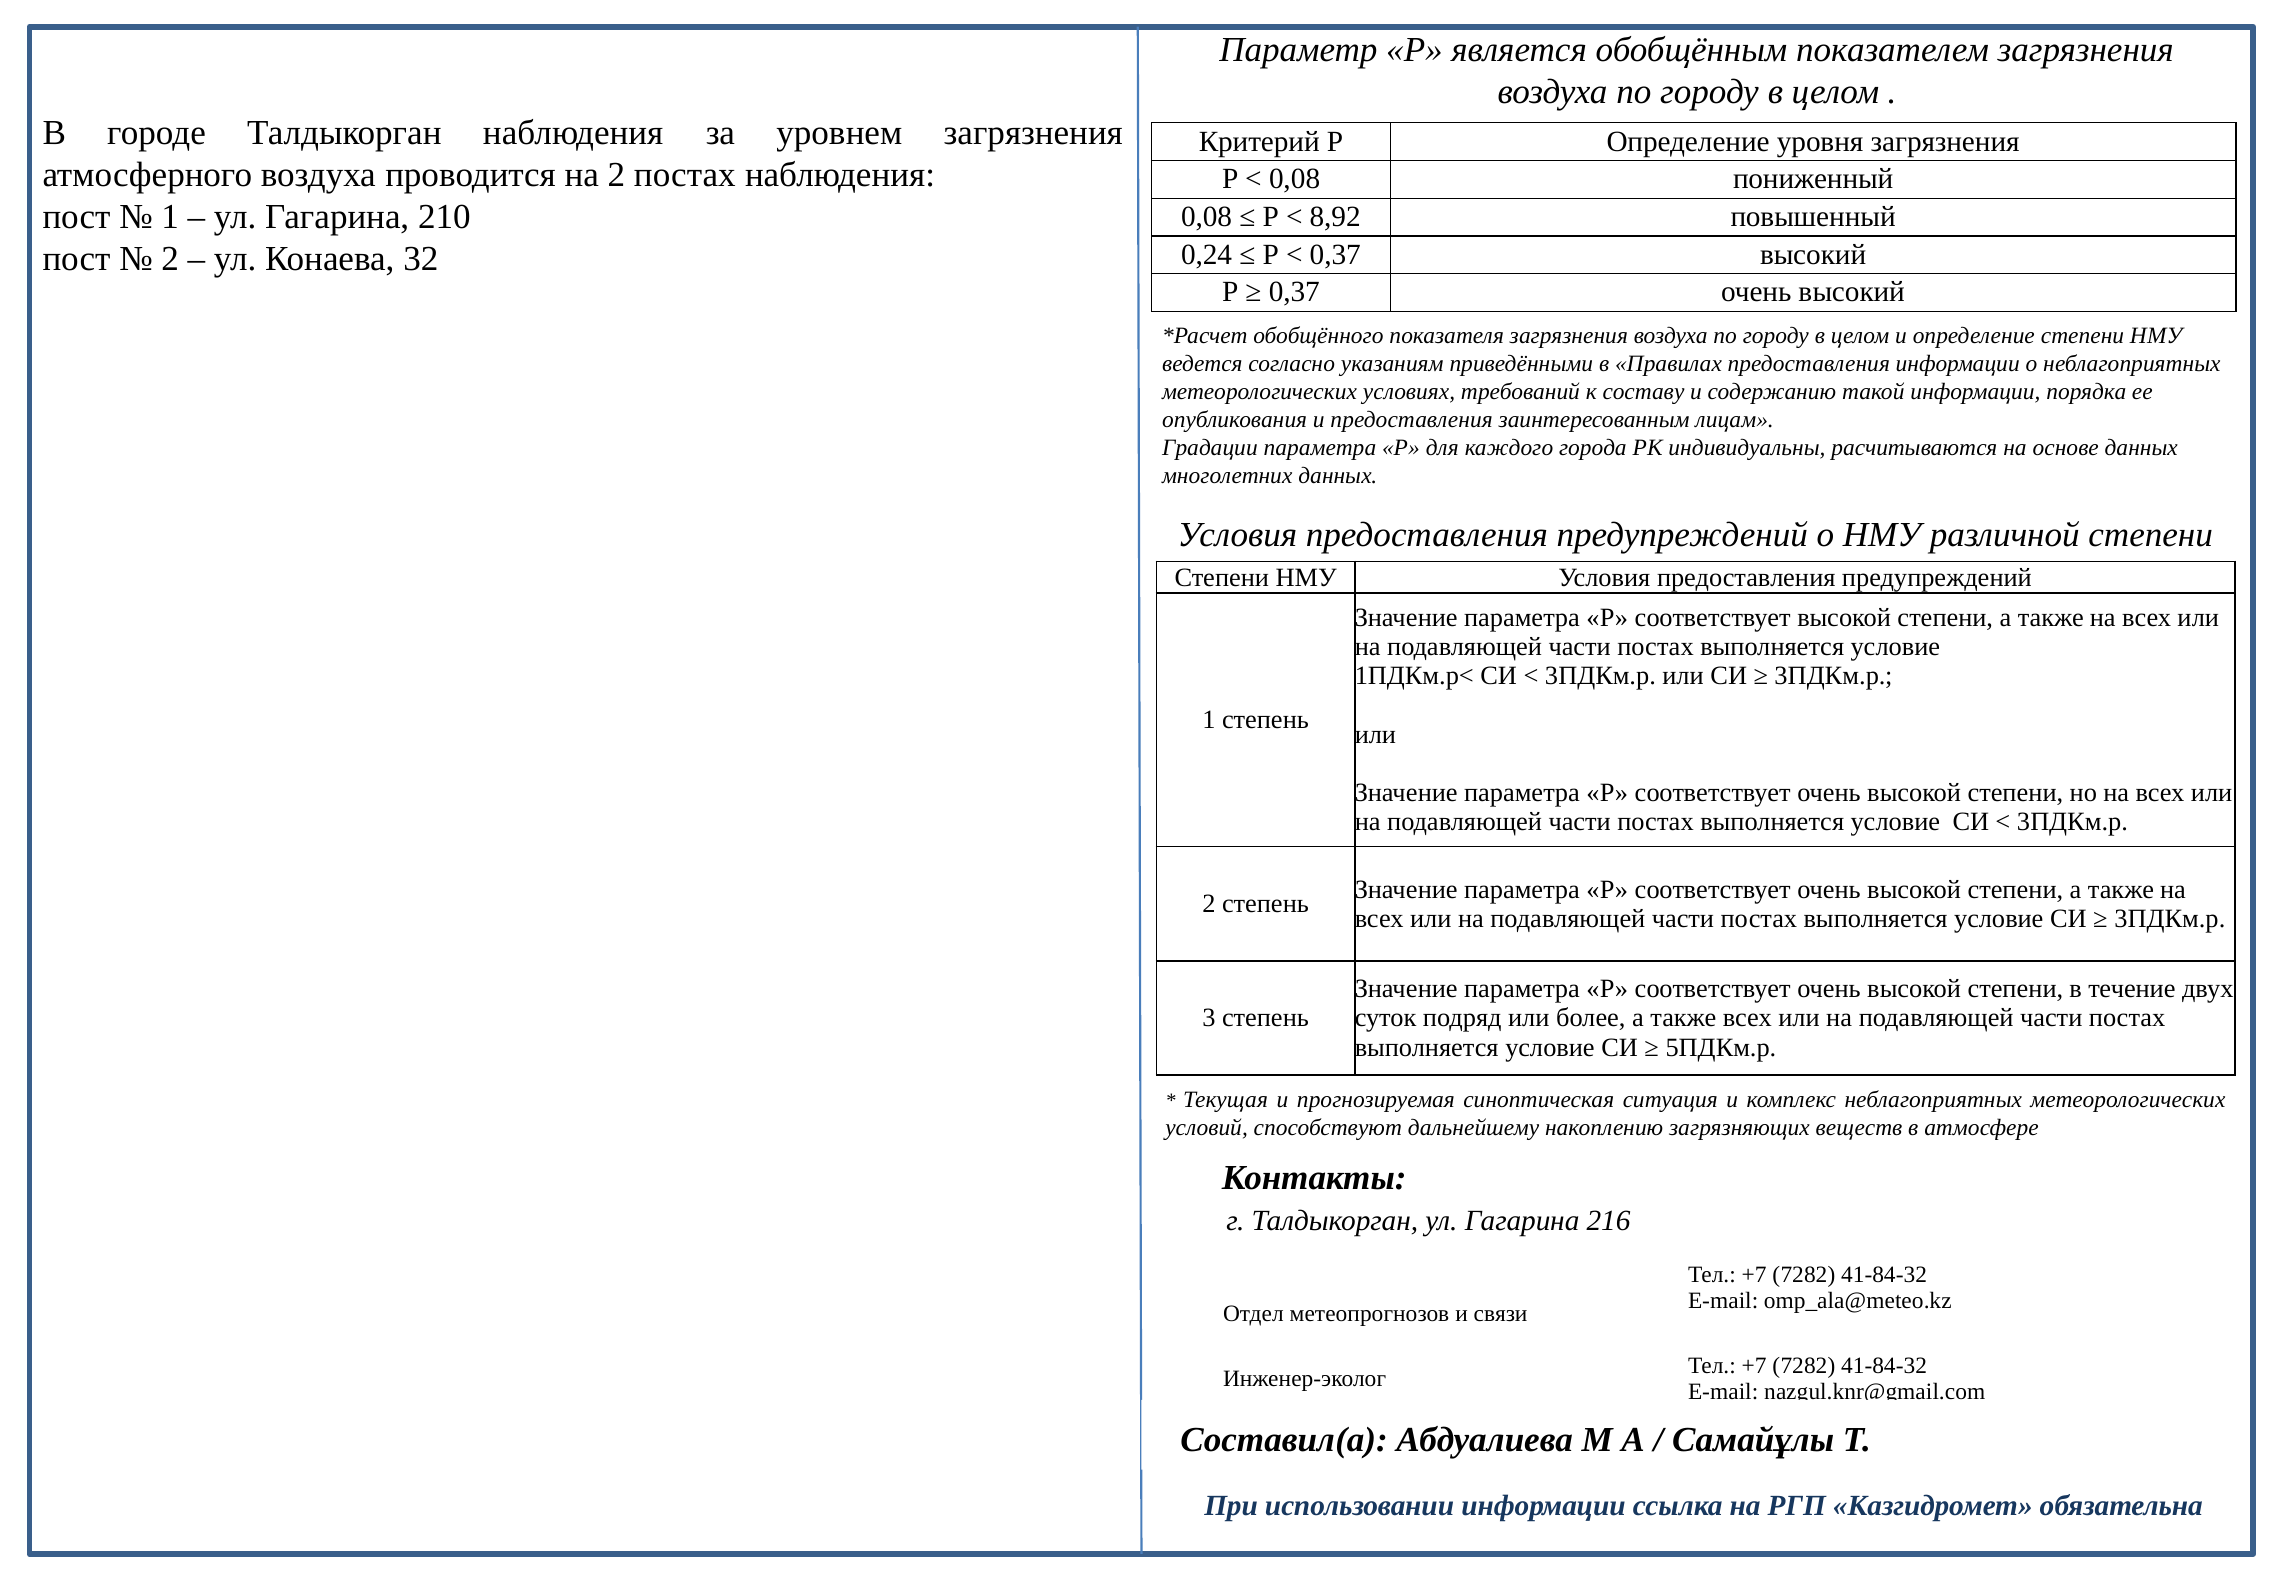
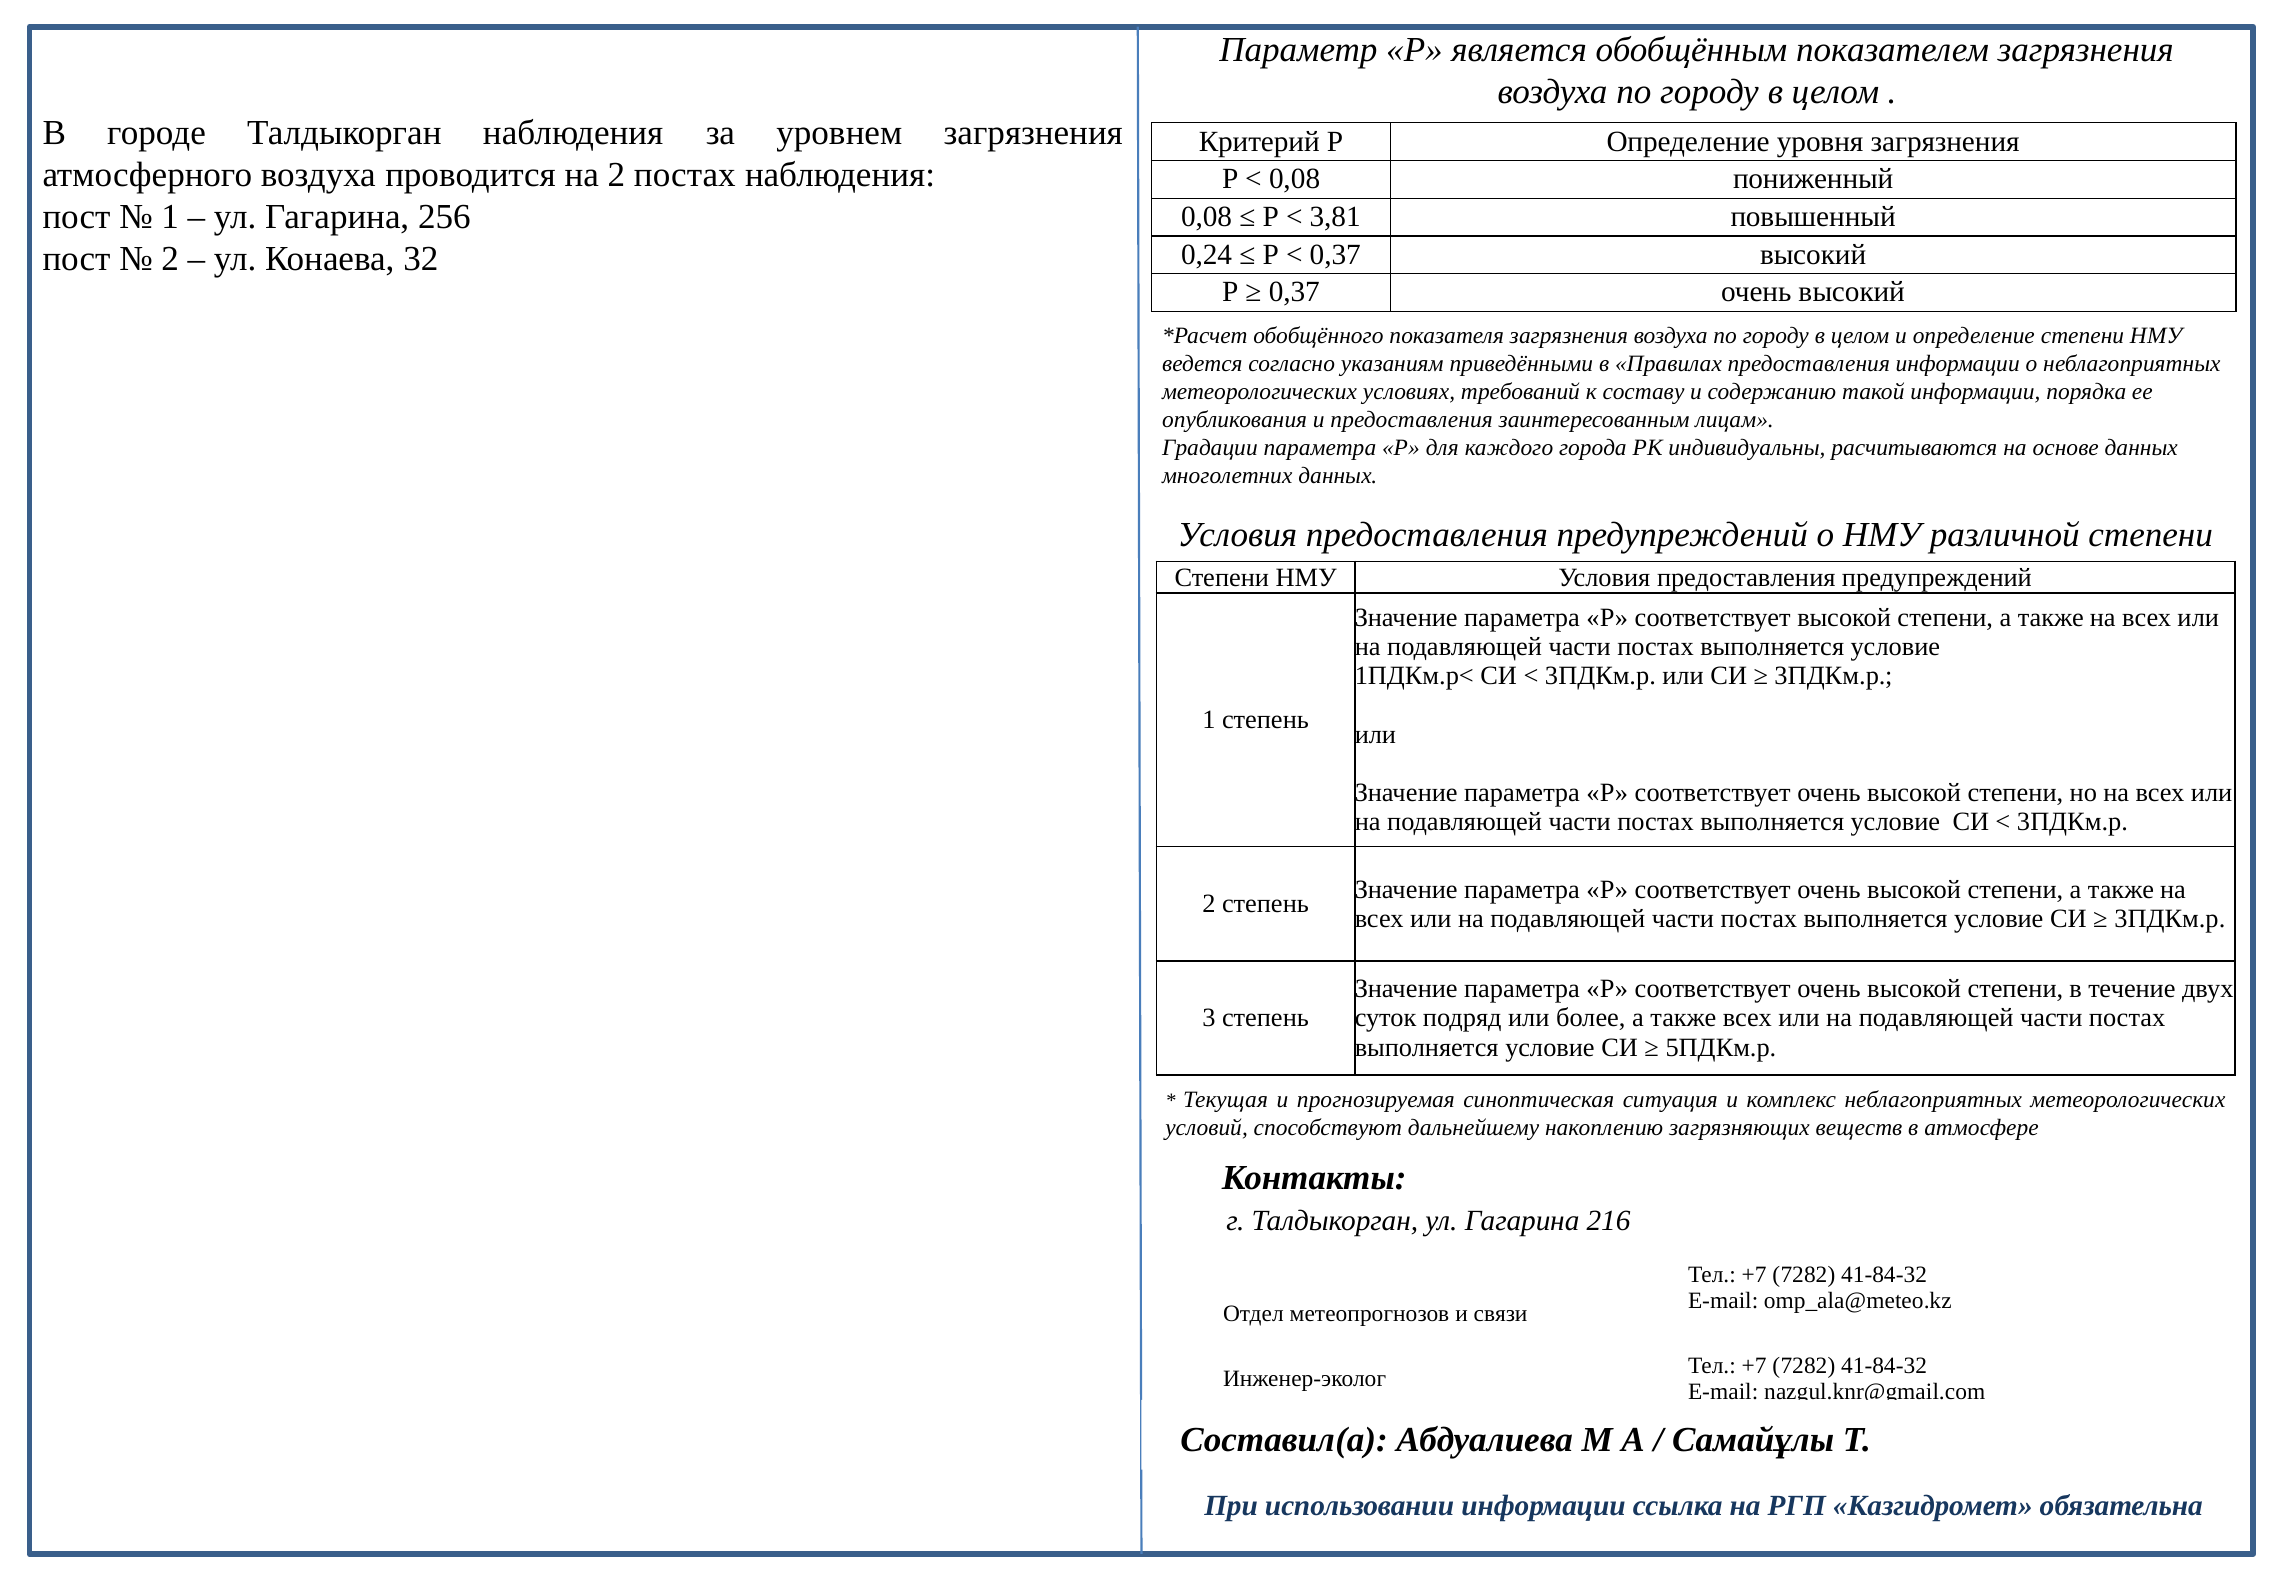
210: 210 -> 256 (444, 217)
8,92: 8,92 -> 3,81 (1335, 217)
